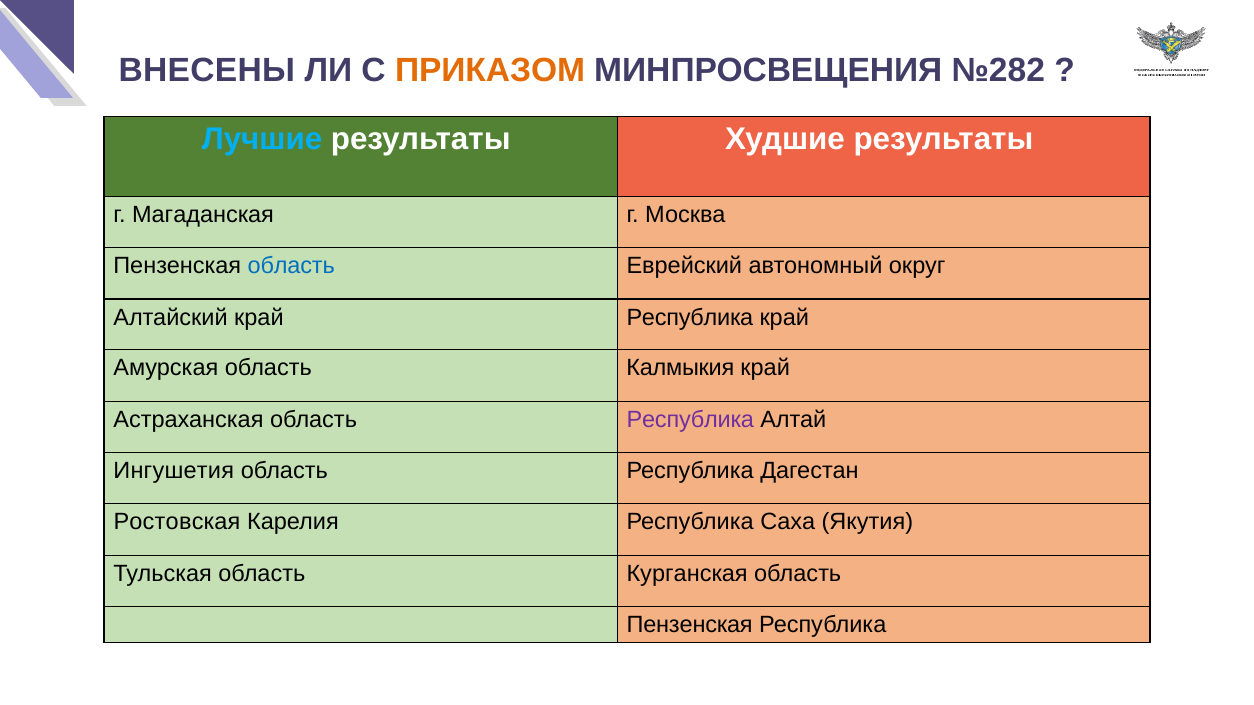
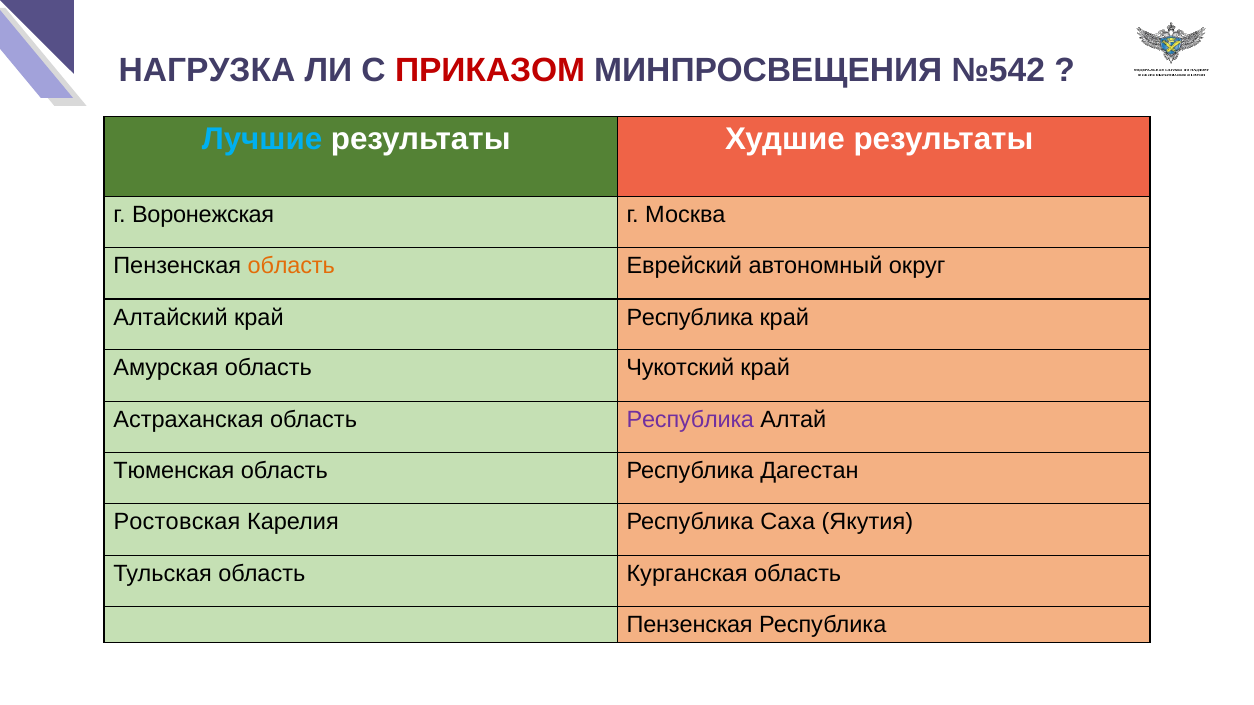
ВНЕСЕНЫ: ВНЕСЕНЫ -> НАГРУЗКА (207, 71)
ПРИКАЗОМ colour: orange -> red (490, 71)
№282: №282 -> №542 (998, 71)
Магаданская: Магаданская -> Воронежская (203, 215)
область colour: blue -> orange (291, 266)
Калмыкия: Калмыкия -> Чукотский (680, 368)
Ингушетия: Ингушетия -> Тюменская (174, 471)
